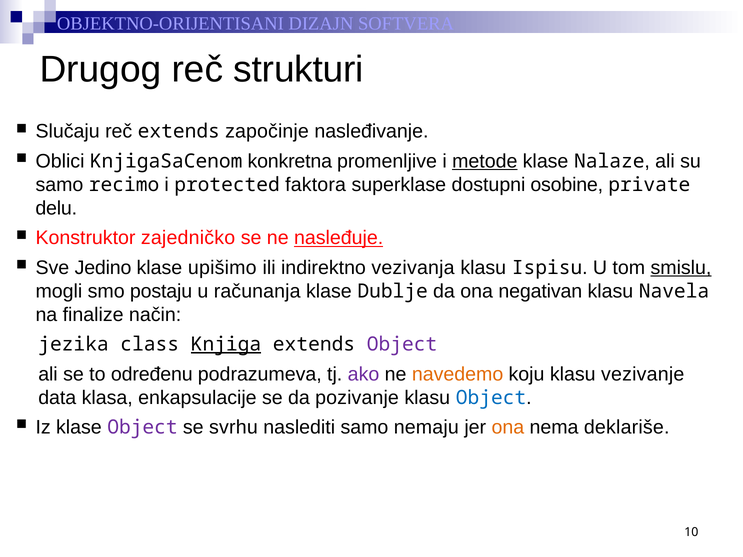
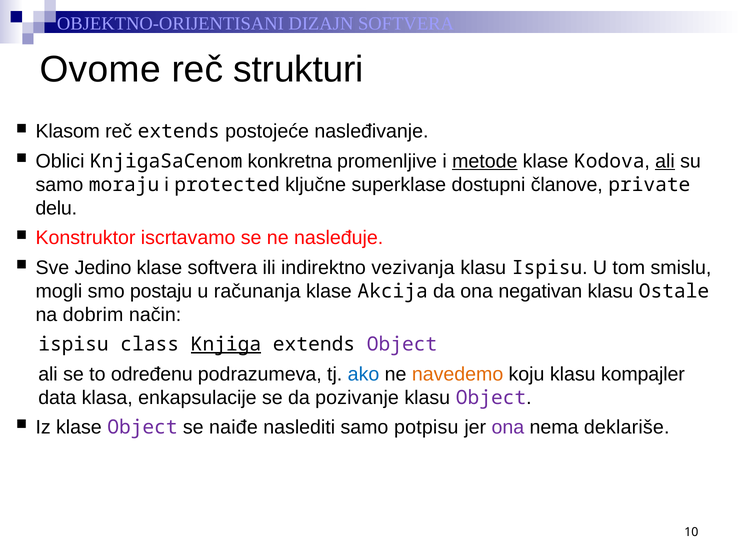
Drugog: Drugog -> Ovome (100, 70)
Slučaju: Slučaju -> Klasom (68, 132)
započinje: započinje -> postojeće (267, 132)
Nalaze: Nalaze -> Kodova (609, 161)
ali underline: none -> present (665, 161)
recimo: recimo -> moraju (124, 185)
faktora: faktora -> ključne (316, 185)
osobine: osobine -> članove (567, 185)
zajedničko: zajedničko -> iscrtavamo (188, 238)
nasleđuje underline: present -> none (339, 238)
klase upišimo: upišimo -> softvera (222, 268)
smislu underline: present -> none (681, 268)
Dublje: Dublje -> Akcija (393, 291)
Navela: Navela -> Ostale (674, 291)
finalize: finalize -> dobrim (93, 315)
jezika: jezika -> ispisu (73, 345)
ako colour: purple -> blue (364, 374)
vezivanje: vezivanje -> kompajler (643, 374)
Object colour: blue -> purple (491, 398)
svrhu: svrhu -> naiđe (233, 427)
nemaju: nemaju -> potpisu (426, 427)
ona colour: orange -> purple (508, 427)
